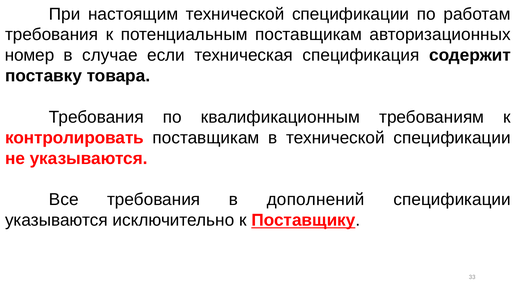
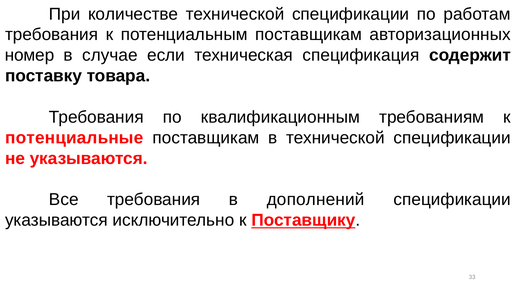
настоящим: настоящим -> количестве (133, 14)
контролировать: контролировать -> потенциальные (74, 138)
